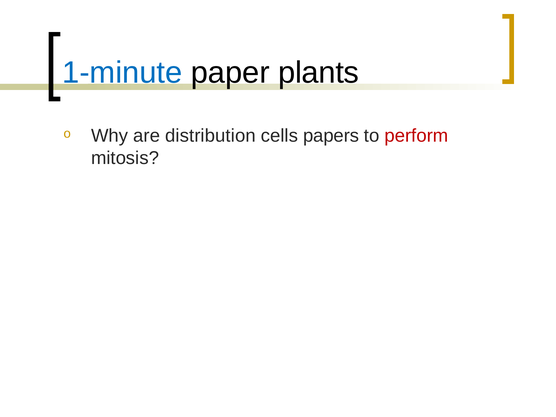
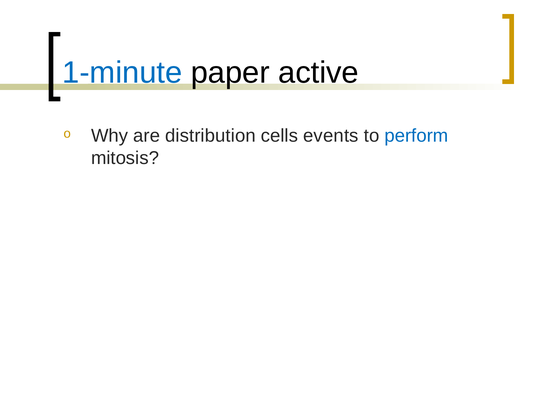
plants: plants -> active (319, 73)
papers: papers -> events (331, 136)
perform colour: red -> blue (416, 136)
